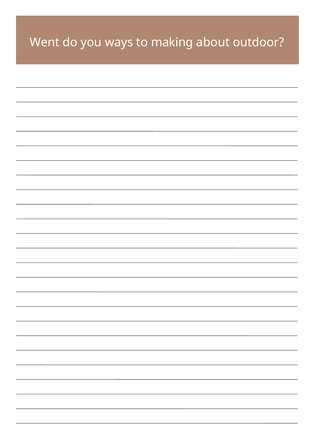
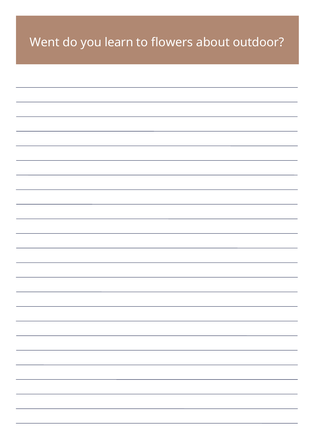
ways: ways -> learn (119, 42)
making: making -> flowers (172, 42)
